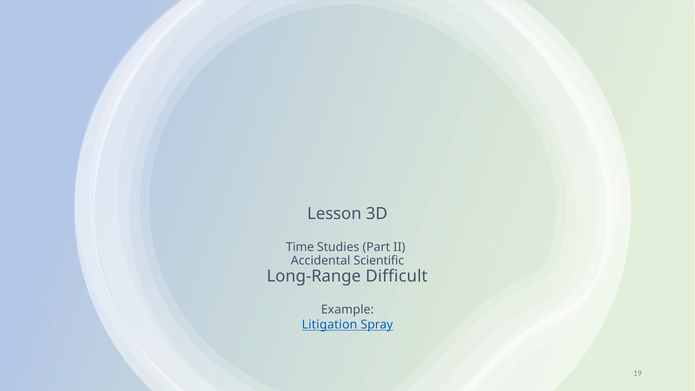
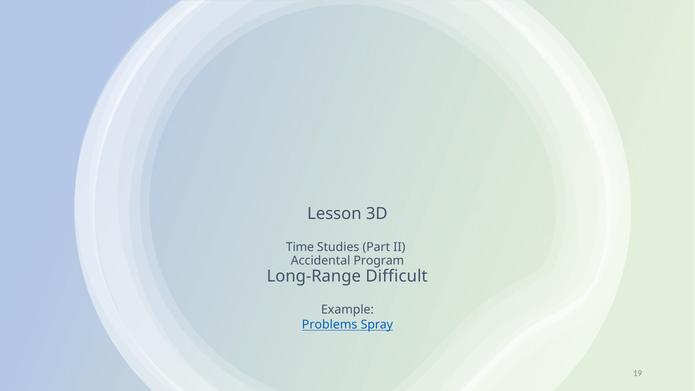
Scientific: Scientific -> Program (379, 260)
Litigation: Litigation -> Problems (330, 324)
